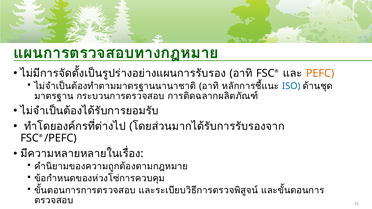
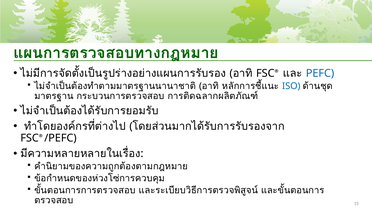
PEFC colour: orange -> blue (320, 73)
